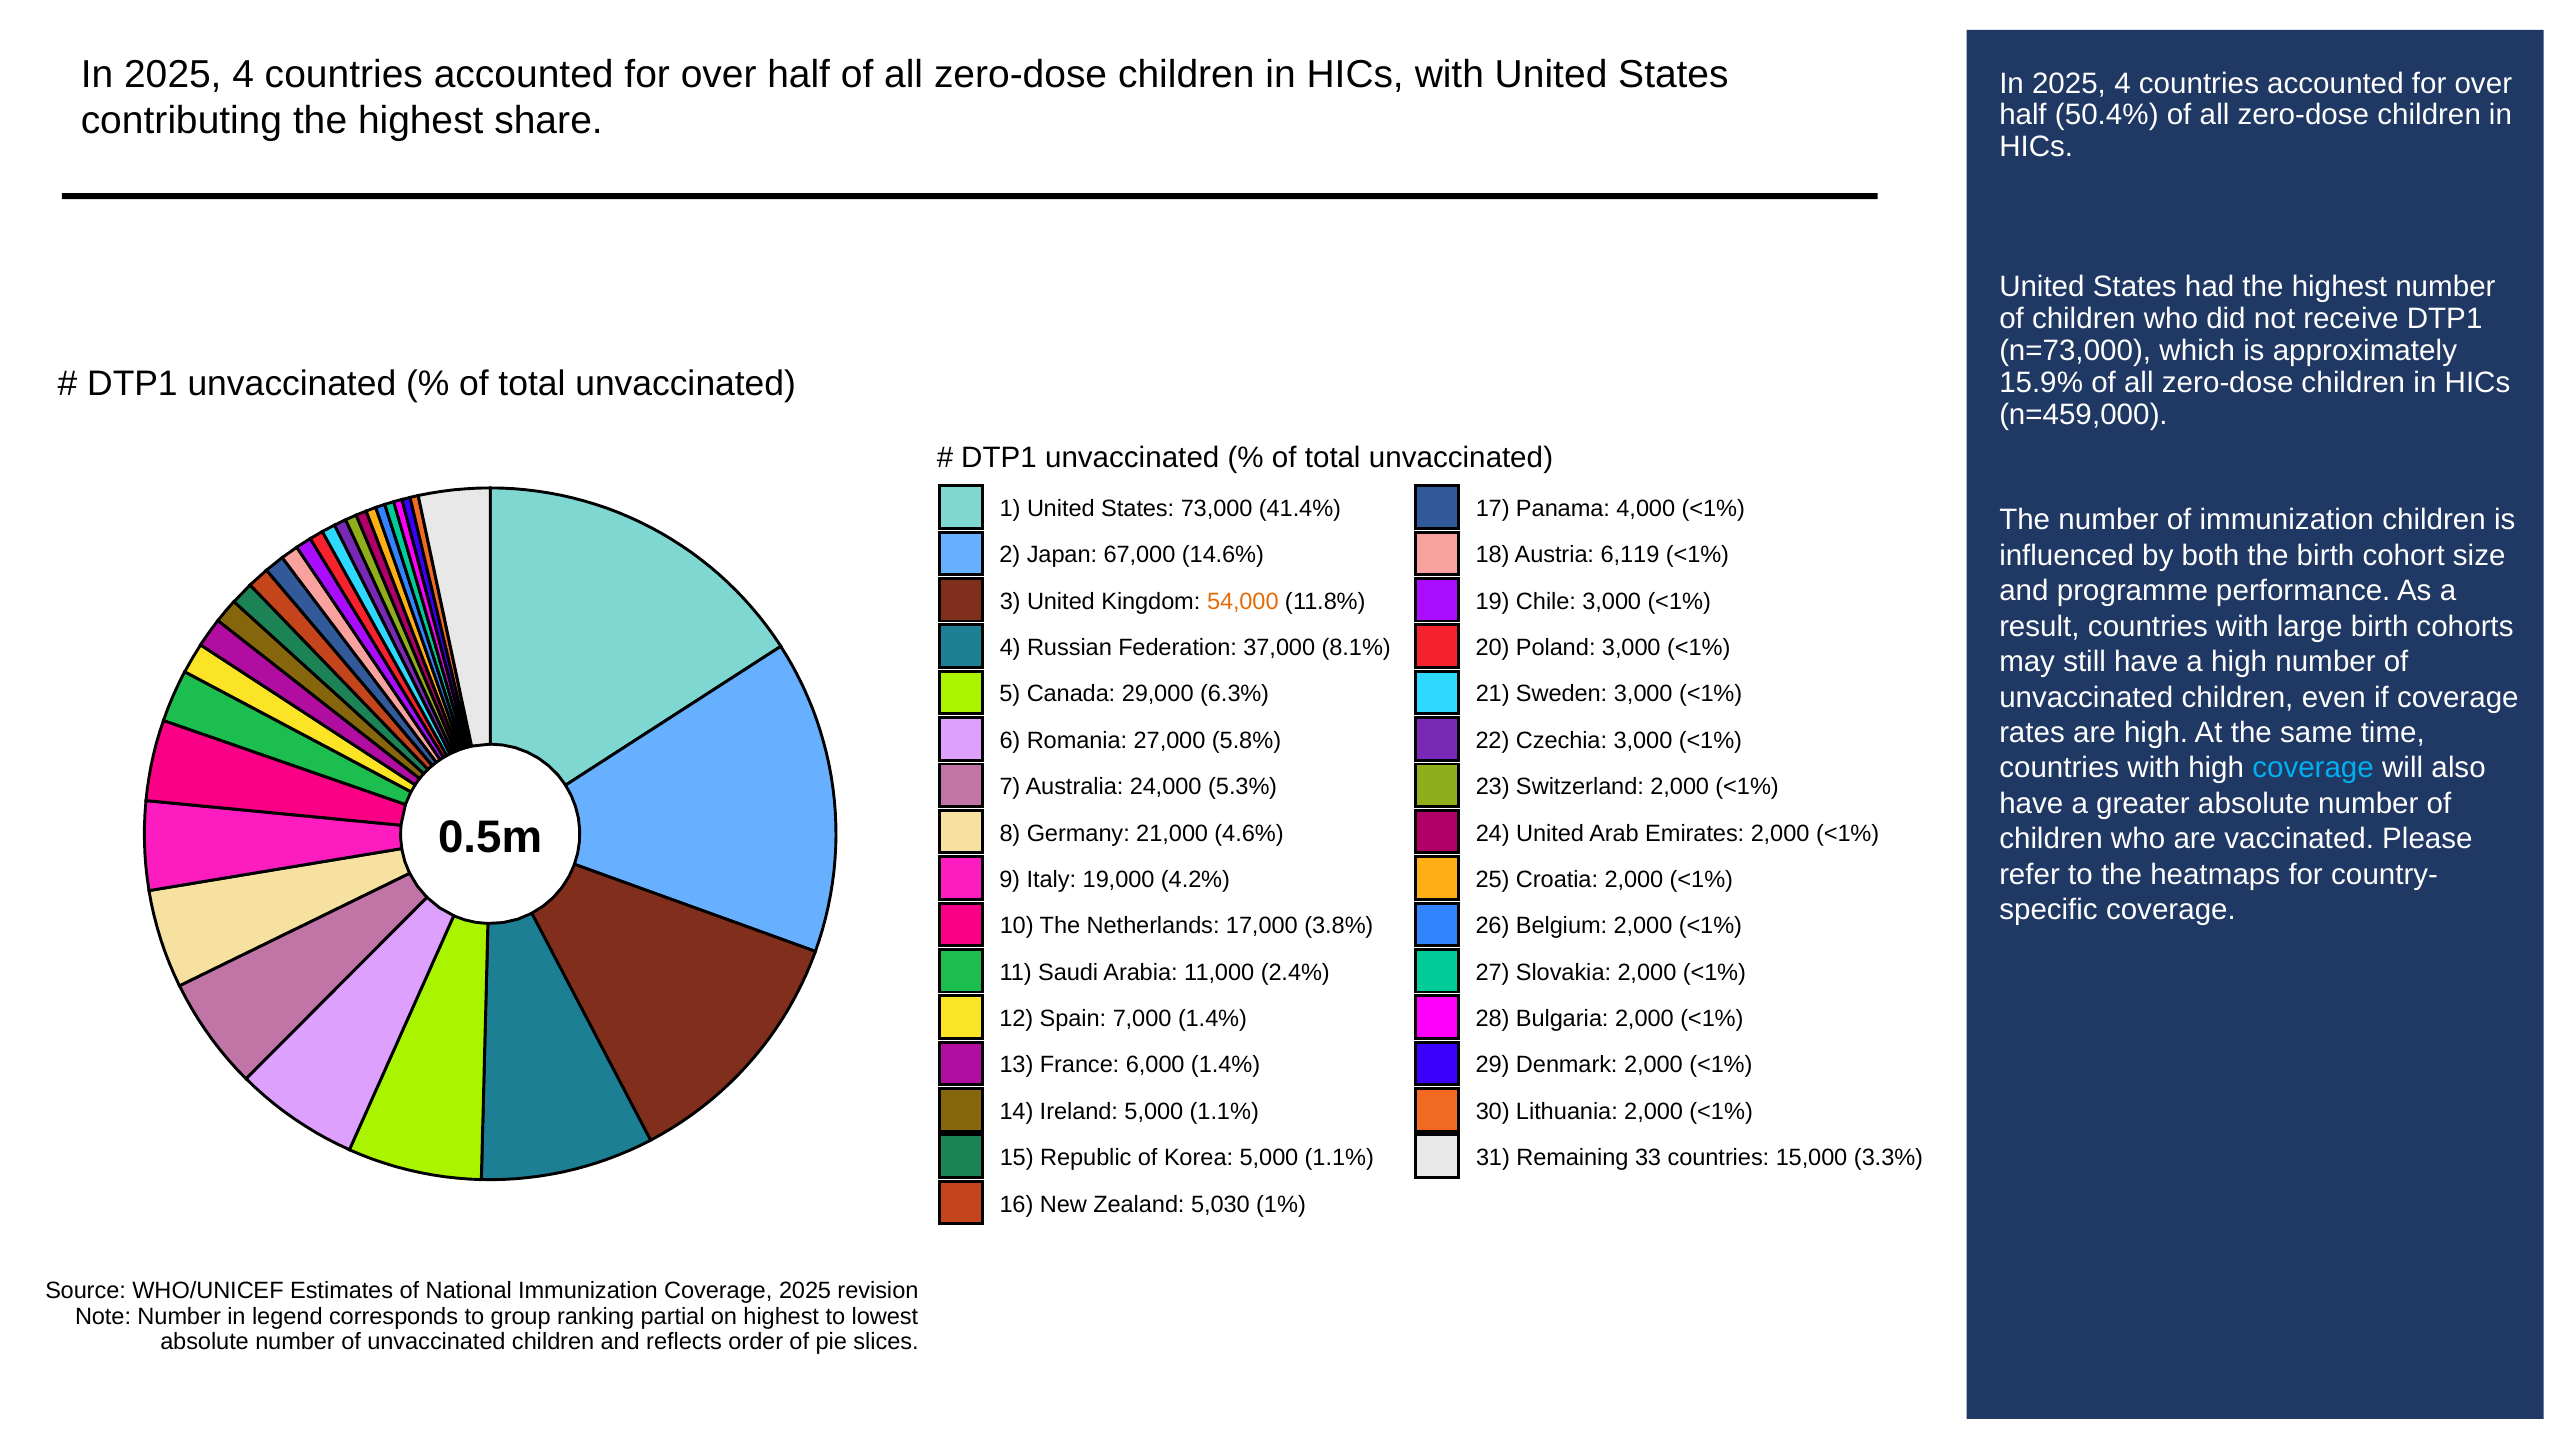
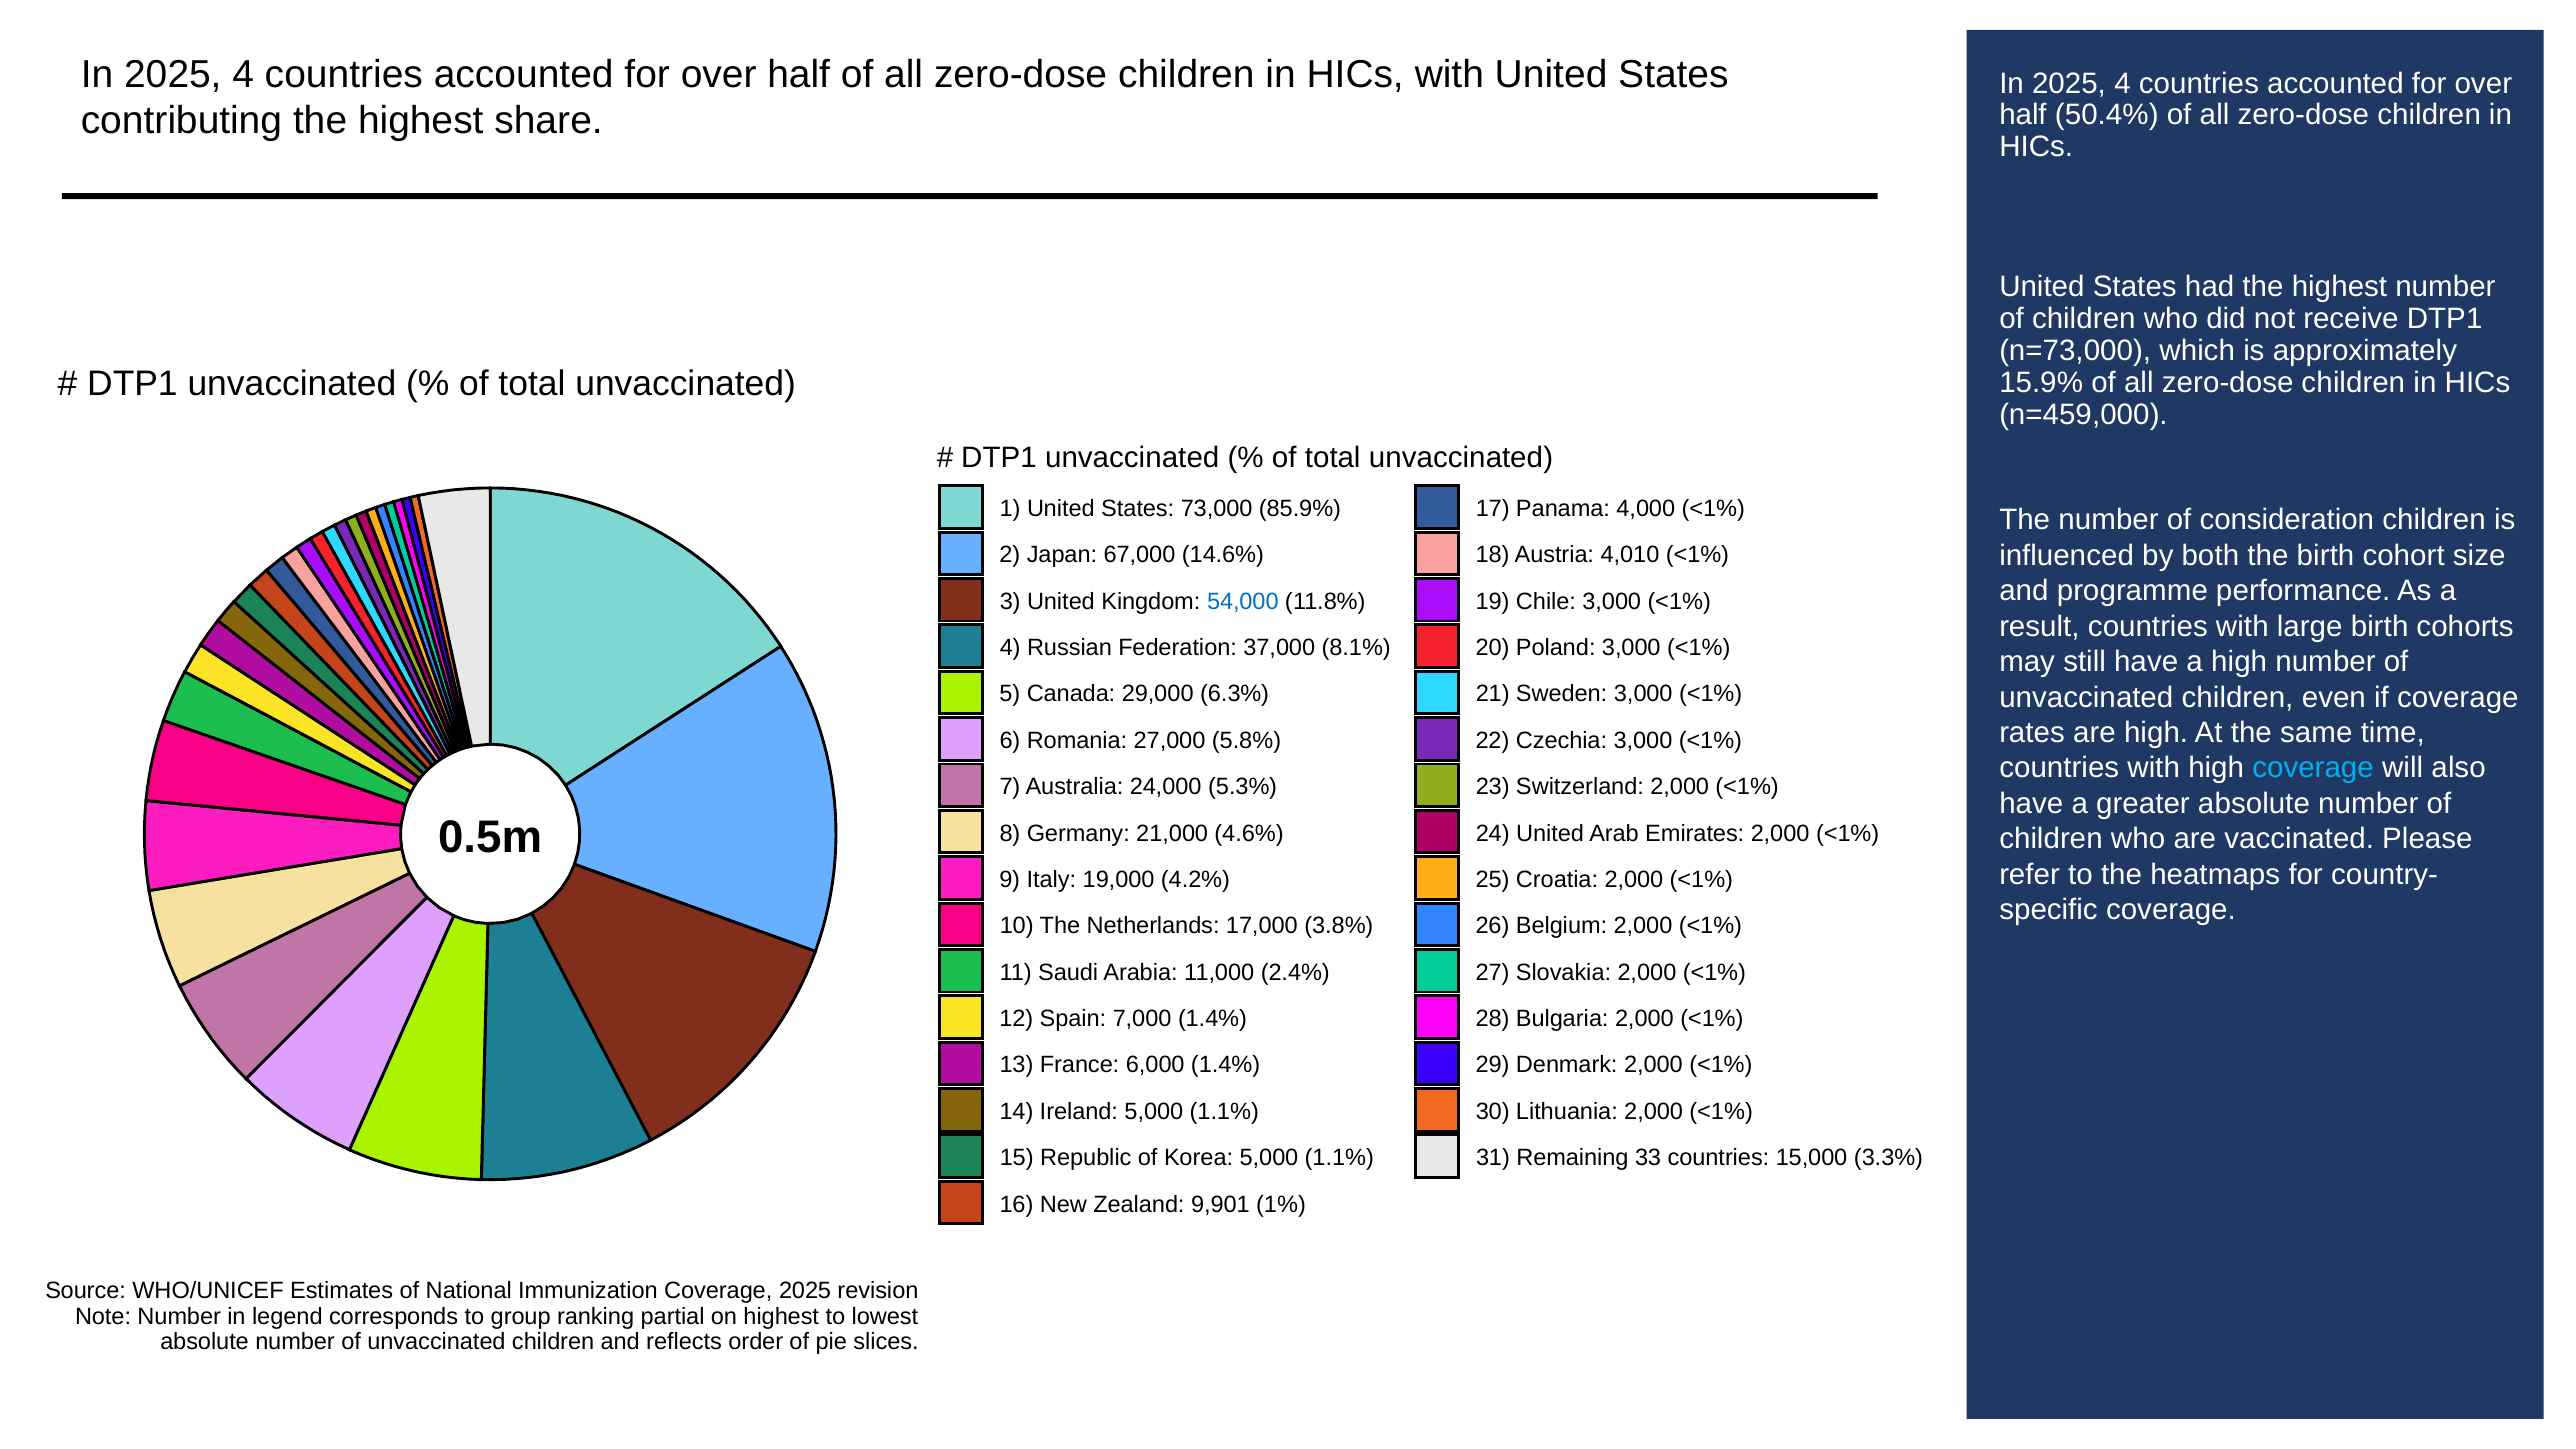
41.4%: 41.4% -> 85.9% (1300, 509)
of immunization: immunization -> consideration (2287, 520)
6,119: 6,119 -> 4,010 (1630, 555)
54,000 colour: orange -> blue (1243, 601)
5,030: 5,030 -> 9,901 (1220, 1204)
